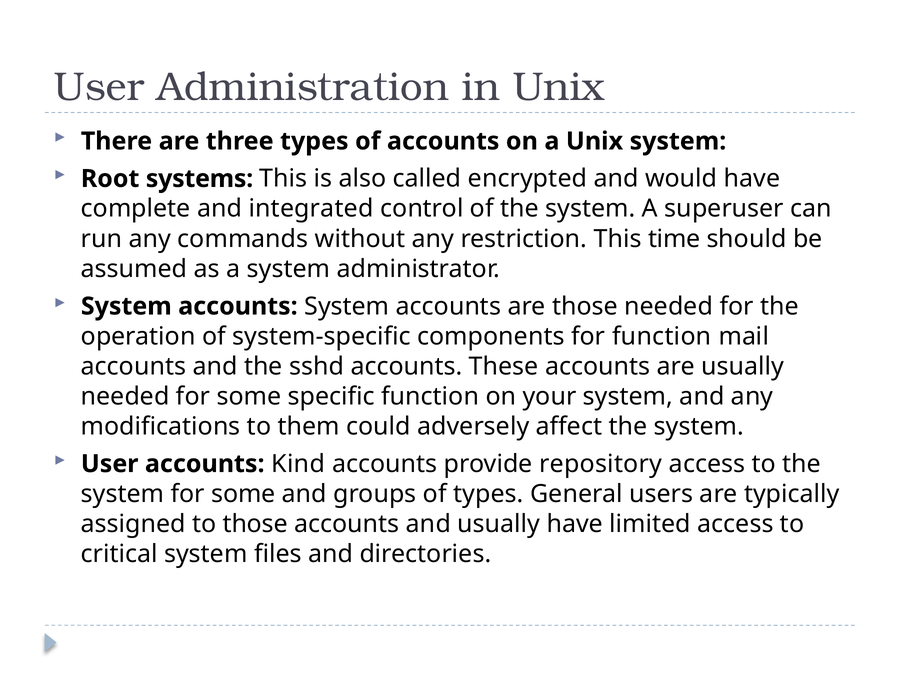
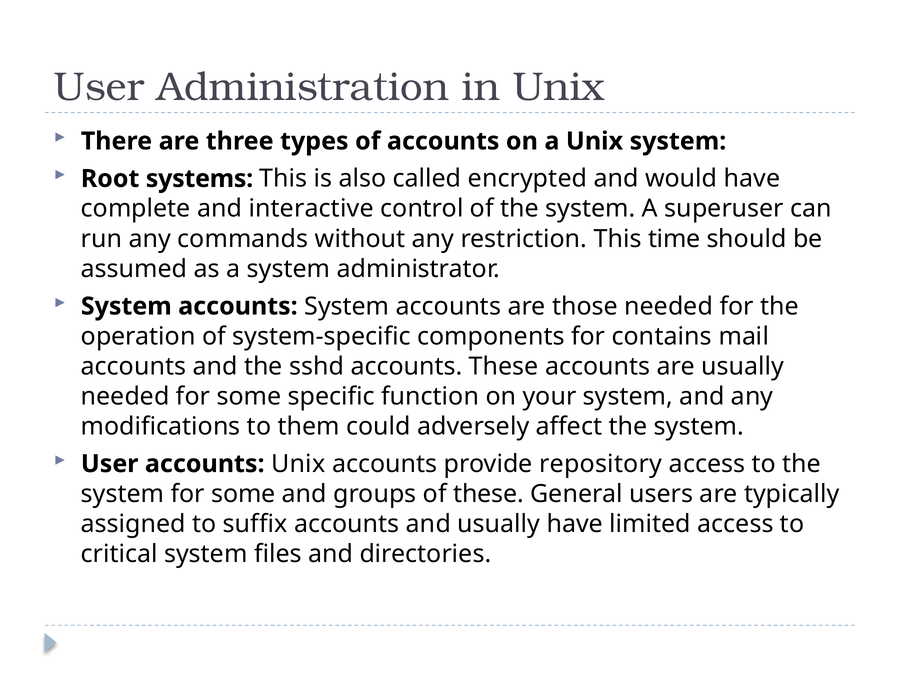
integrated: integrated -> interactive (311, 209)
for function: function -> contains (662, 336)
accounts Kind: Kind -> Unix (298, 464)
of types: types -> these (489, 494)
to those: those -> suffix (255, 524)
